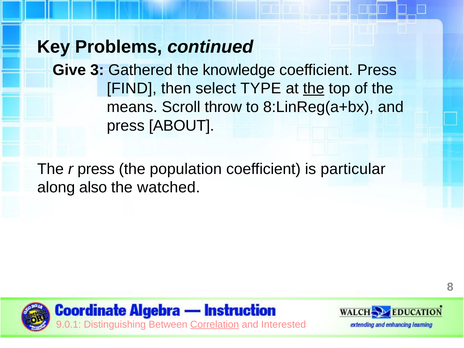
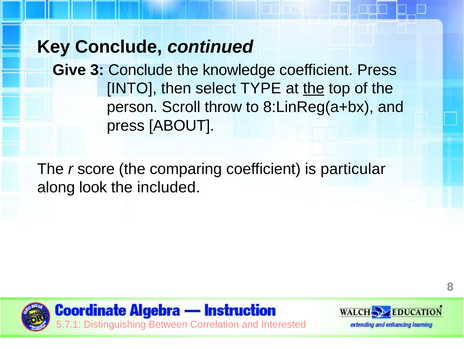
Key Problems: Problems -> Conclude (119, 47)
3 Gathered: Gathered -> Conclude (141, 70)
FIND: FIND -> INTO (132, 89)
means: means -> person (132, 107)
r press: press -> score (96, 169)
population: population -> comparing (186, 169)
also: also -> look (93, 188)
watched: watched -> included (169, 188)
9.0.1: 9.0.1 -> 5.7.1 (69, 324)
Correlation underline: present -> none (215, 324)
